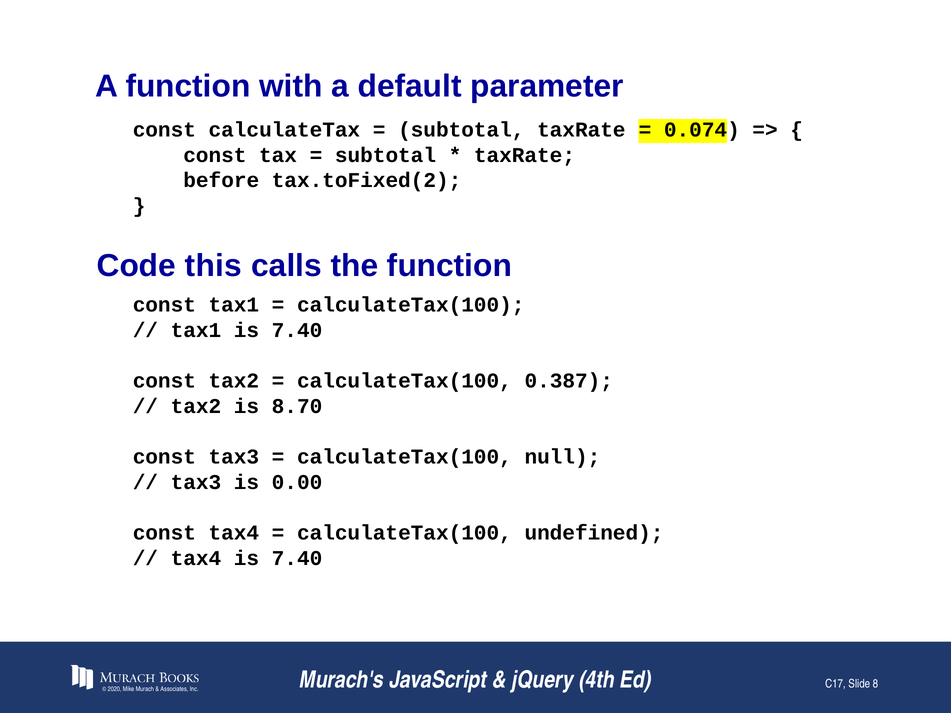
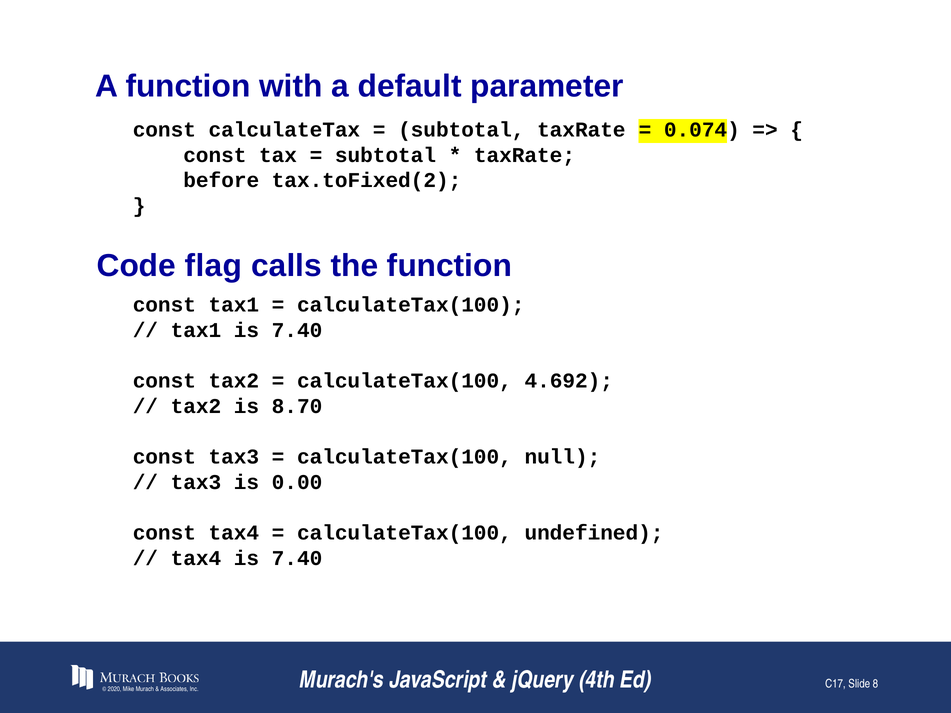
this: this -> flag (213, 266)
0.387: 0.387 -> 4.692 (569, 381)
